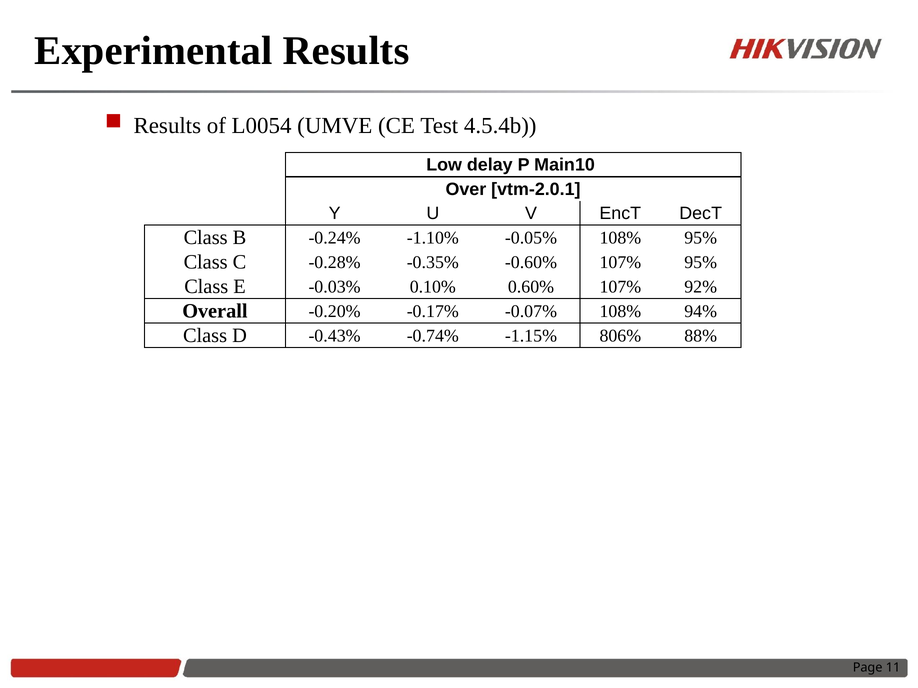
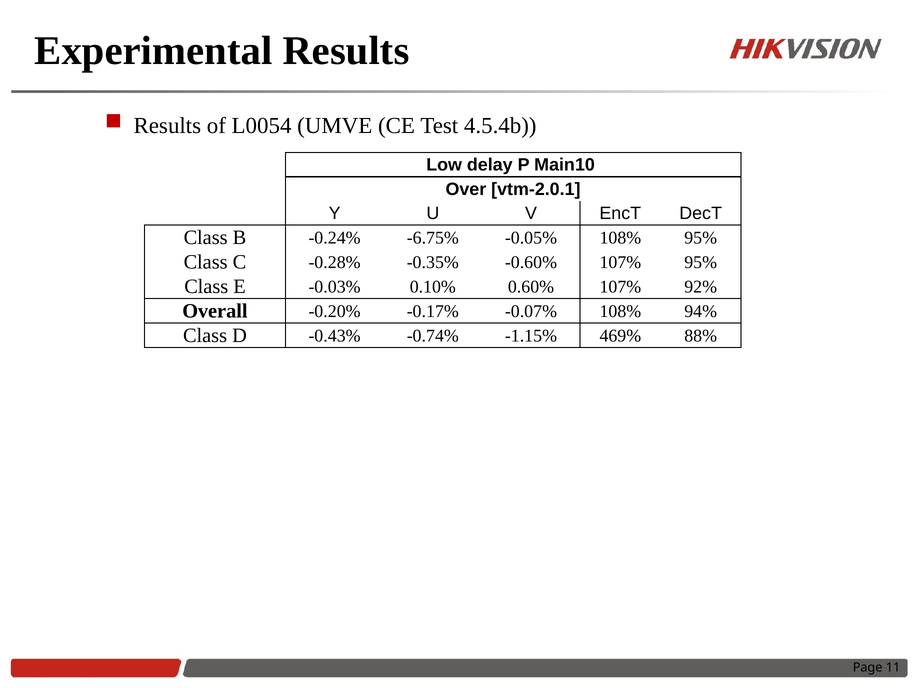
-1.10%: -1.10% -> -6.75% (433, 238)
806%: 806% -> 469% (620, 336)
